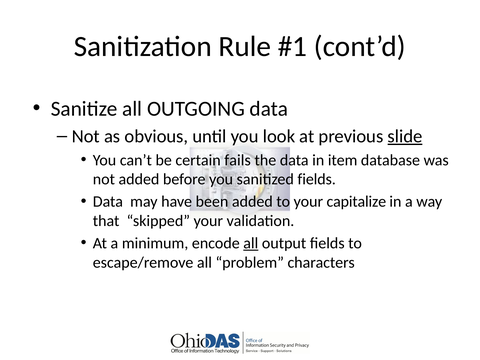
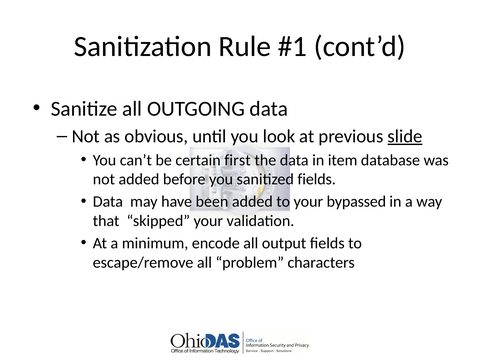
fails: fails -> first (238, 160)
capitalize: capitalize -> bypassed (356, 202)
all underline: present -> none (251, 243)
